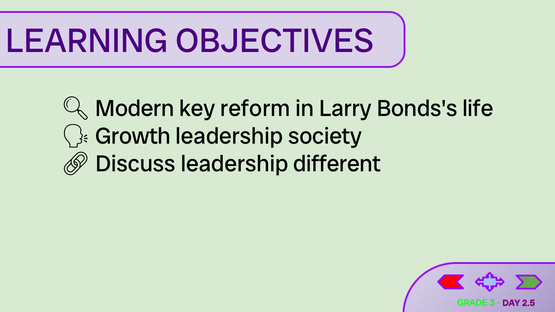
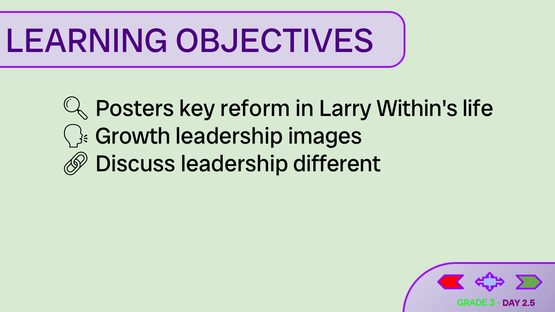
Modern: Modern -> Posters (135, 108)
Bonds's: Bonds's -> Within's (417, 108)
society: society -> images (325, 136)
